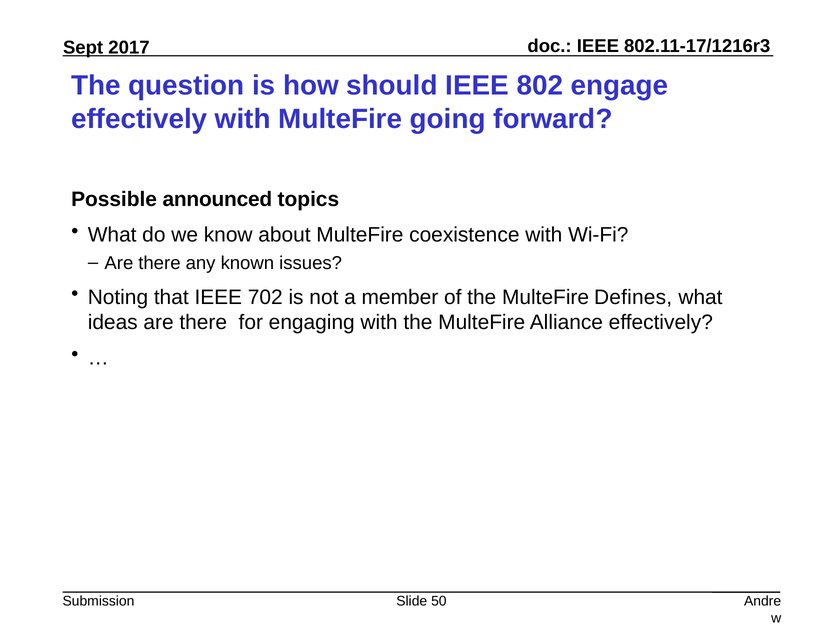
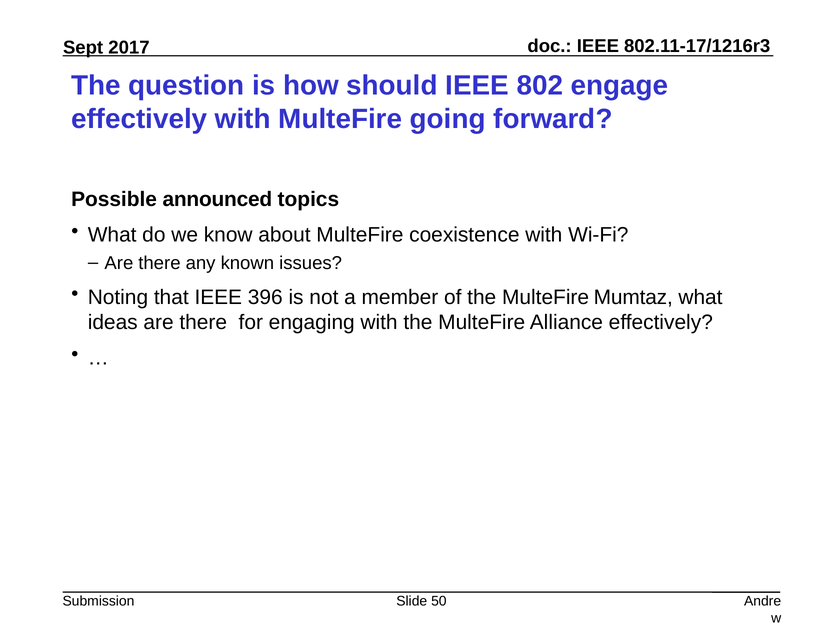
702: 702 -> 396 (265, 297)
Defines: Defines -> Mumtaz (633, 297)
